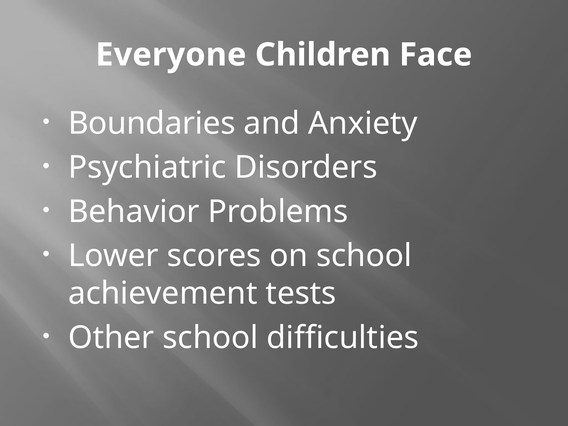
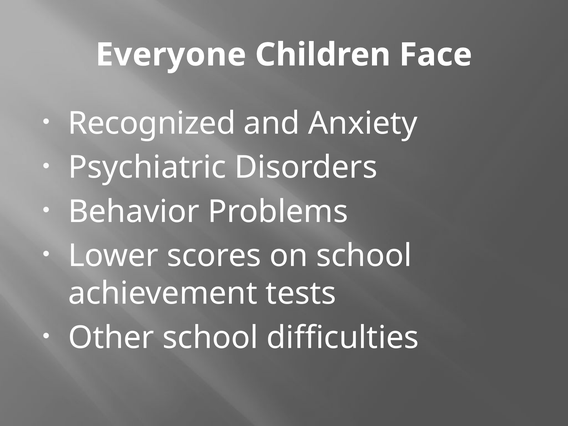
Boundaries: Boundaries -> Recognized (152, 123)
